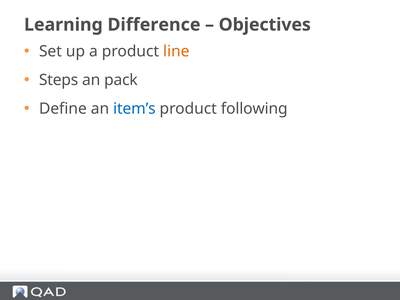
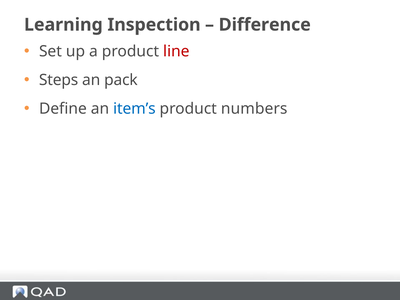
Difference: Difference -> Inspection (154, 25)
Objectives: Objectives -> Difference (265, 25)
line colour: orange -> red (176, 51)
following: following -> numbers (254, 109)
